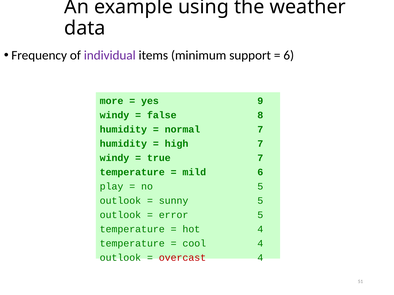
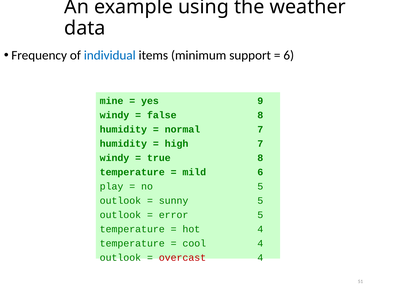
individual colour: purple -> blue (110, 56)
more: more -> mine (112, 101)
true 7: 7 -> 8 (260, 158)
